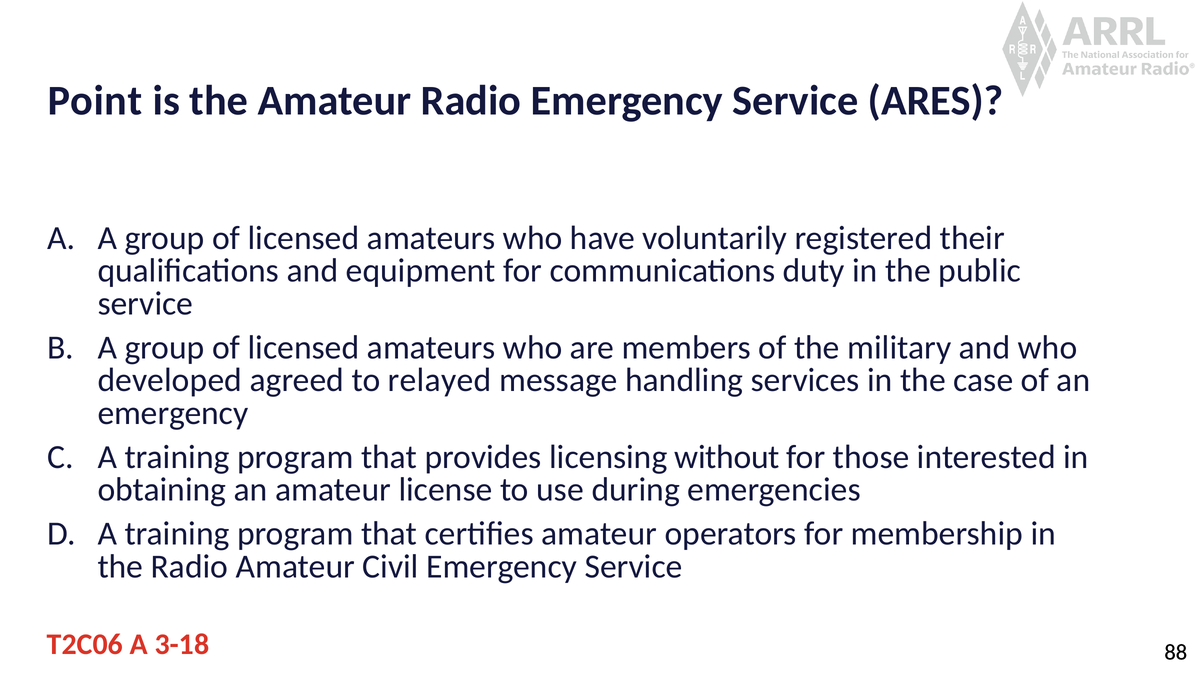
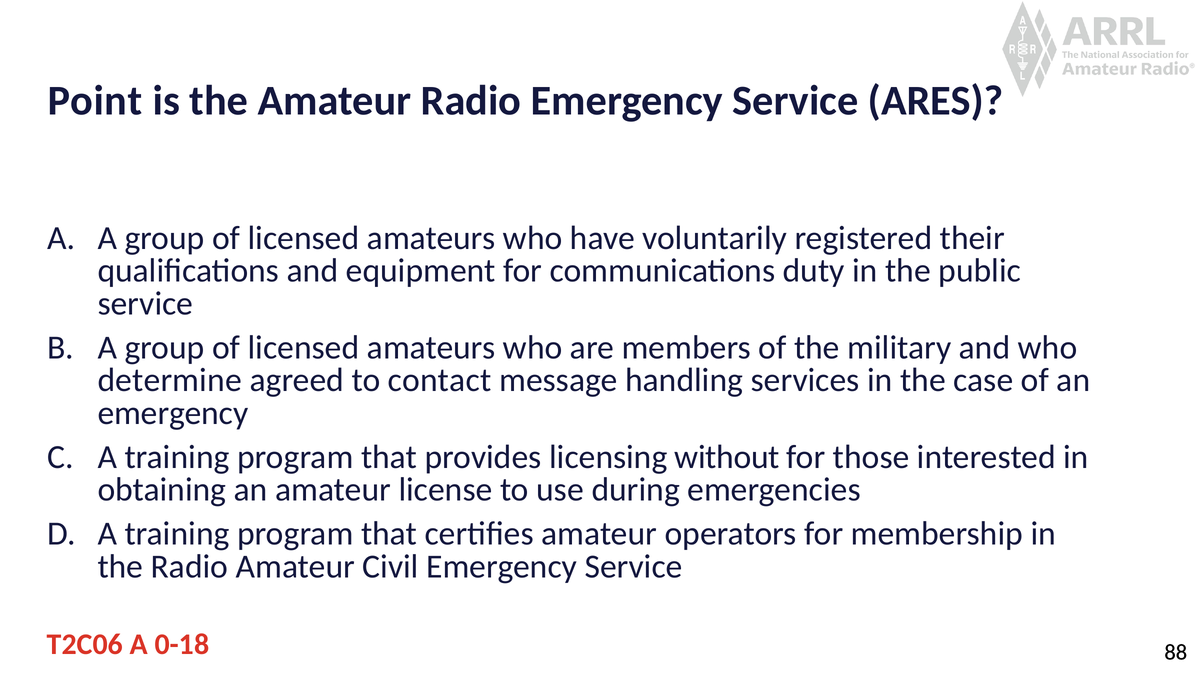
developed: developed -> determine (170, 380)
relayed: relayed -> contact (440, 380)
3-18: 3-18 -> 0-18 (182, 644)
